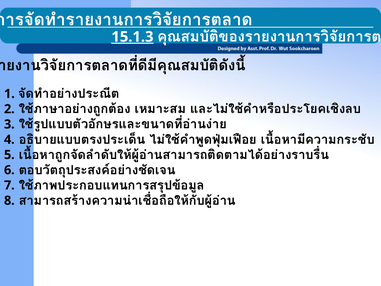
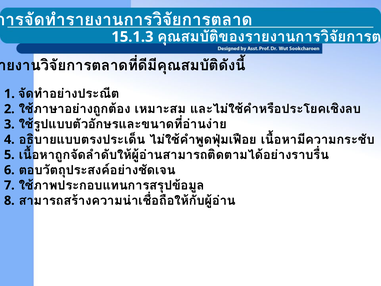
15.1.3 underline: present -> none (132, 37)
